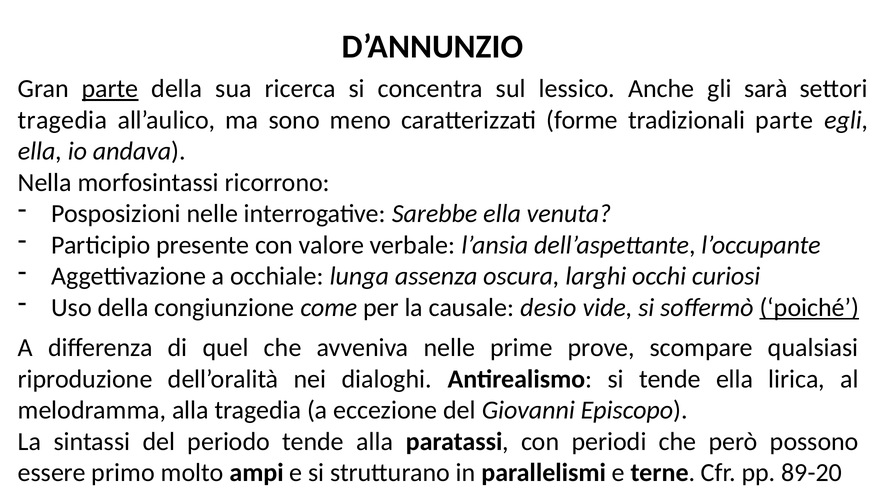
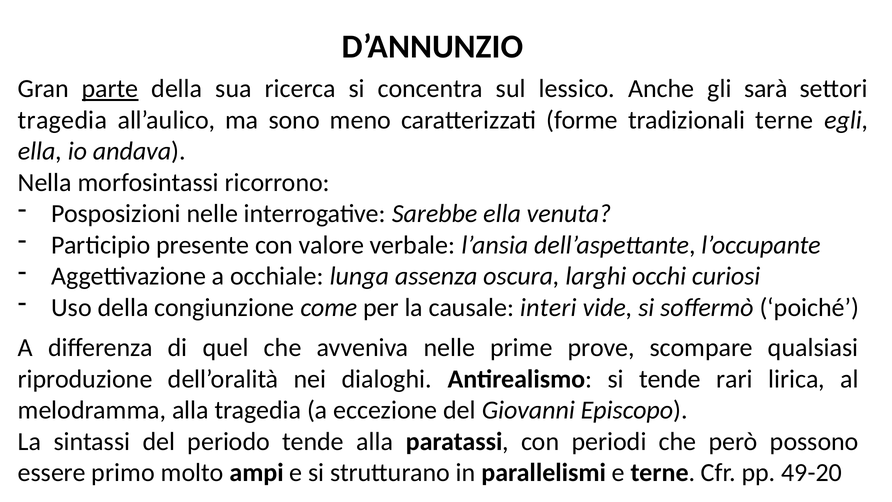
tradizionali parte: parte -> terne (784, 120)
desio: desio -> interi (548, 307)
poiché underline: present -> none (809, 307)
tende ella: ella -> rari (734, 379)
89-20: 89-20 -> 49-20 (812, 473)
